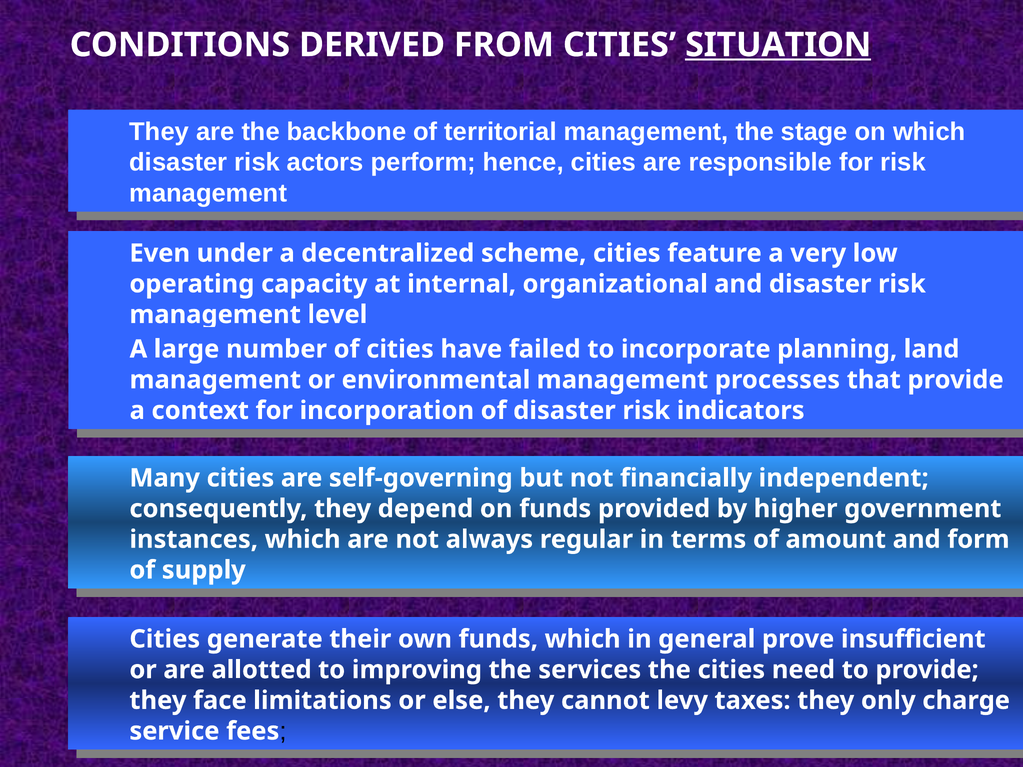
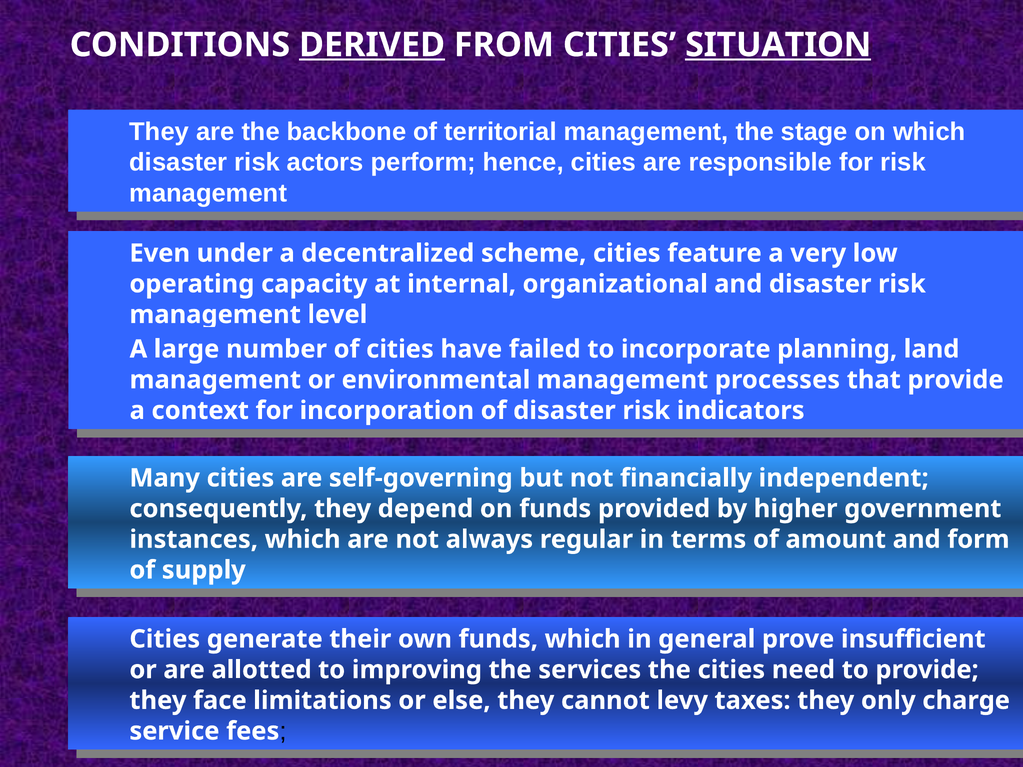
DERIVED underline: none -> present (372, 45)
